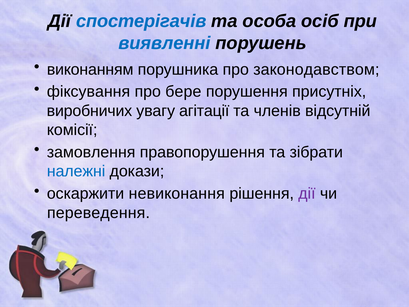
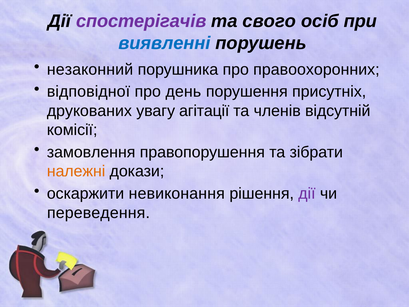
спостерігачів colour: blue -> purple (141, 21)
особа: особа -> свого (269, 21)
виконанням: виконанням -> незаконний (90, 69)
законодавством: законодавством -> правоохоронних (316, 69)
фіксування: фіксування -> відповідної (88, 92)
бере: бере -> день (183, 92)
виробничих: виробничих -> друкованих (89, 111)
належні colour: blue -> orange (76, 171)
